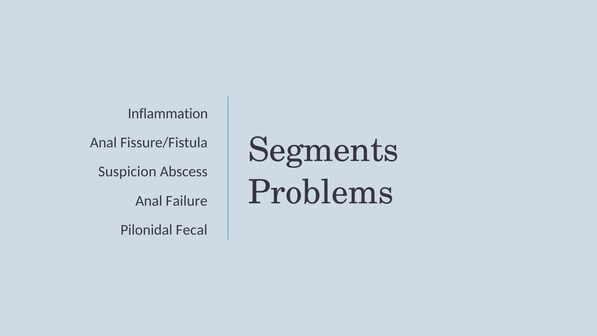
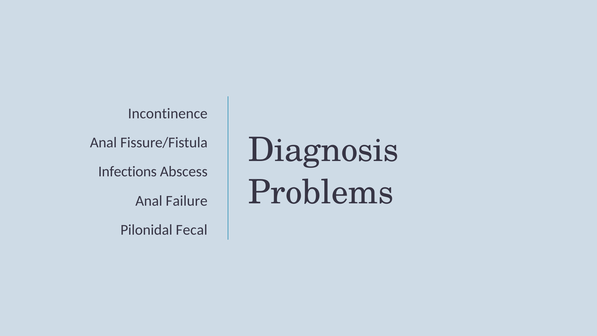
Inflammation: Inflammation -> Incontinence (168, 114)
Segments: Segments -> Diagnosis (323, 150)
Suspicion: Suspicion -> Infections (127, 172)
